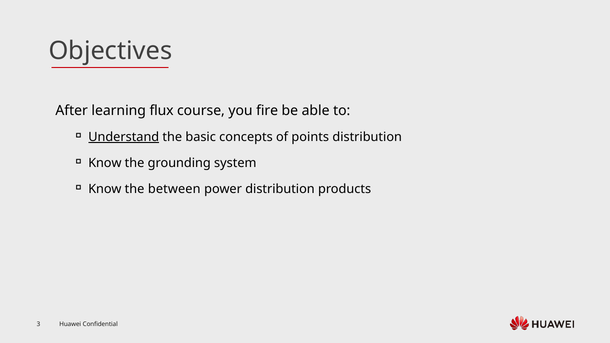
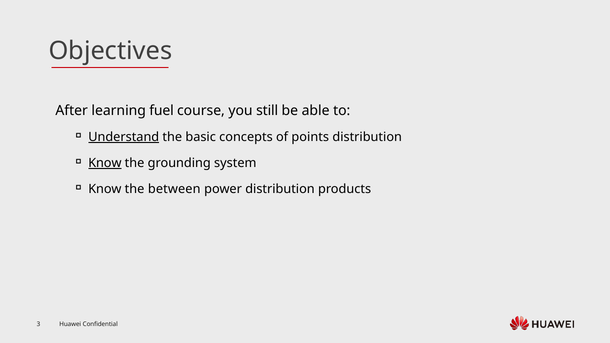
flux: flux -> fuel (162, 111)
fire: fire -> still (267, 111)
Know underline: none -> present (105, 163)
